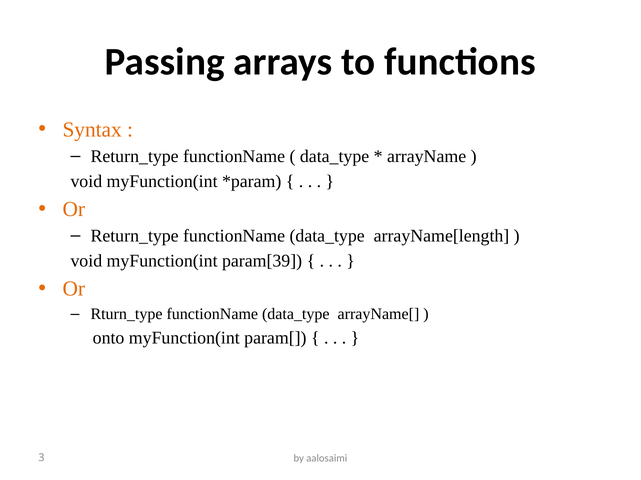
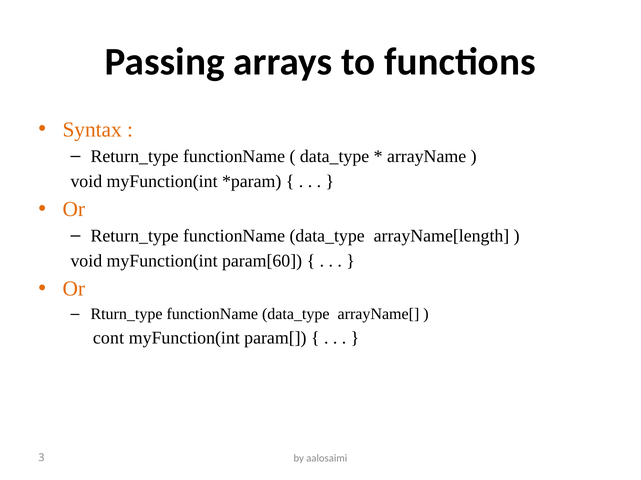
param[39: param[39 -> param[60 (262, 261)
onto: onto -> cont (108, 339)
